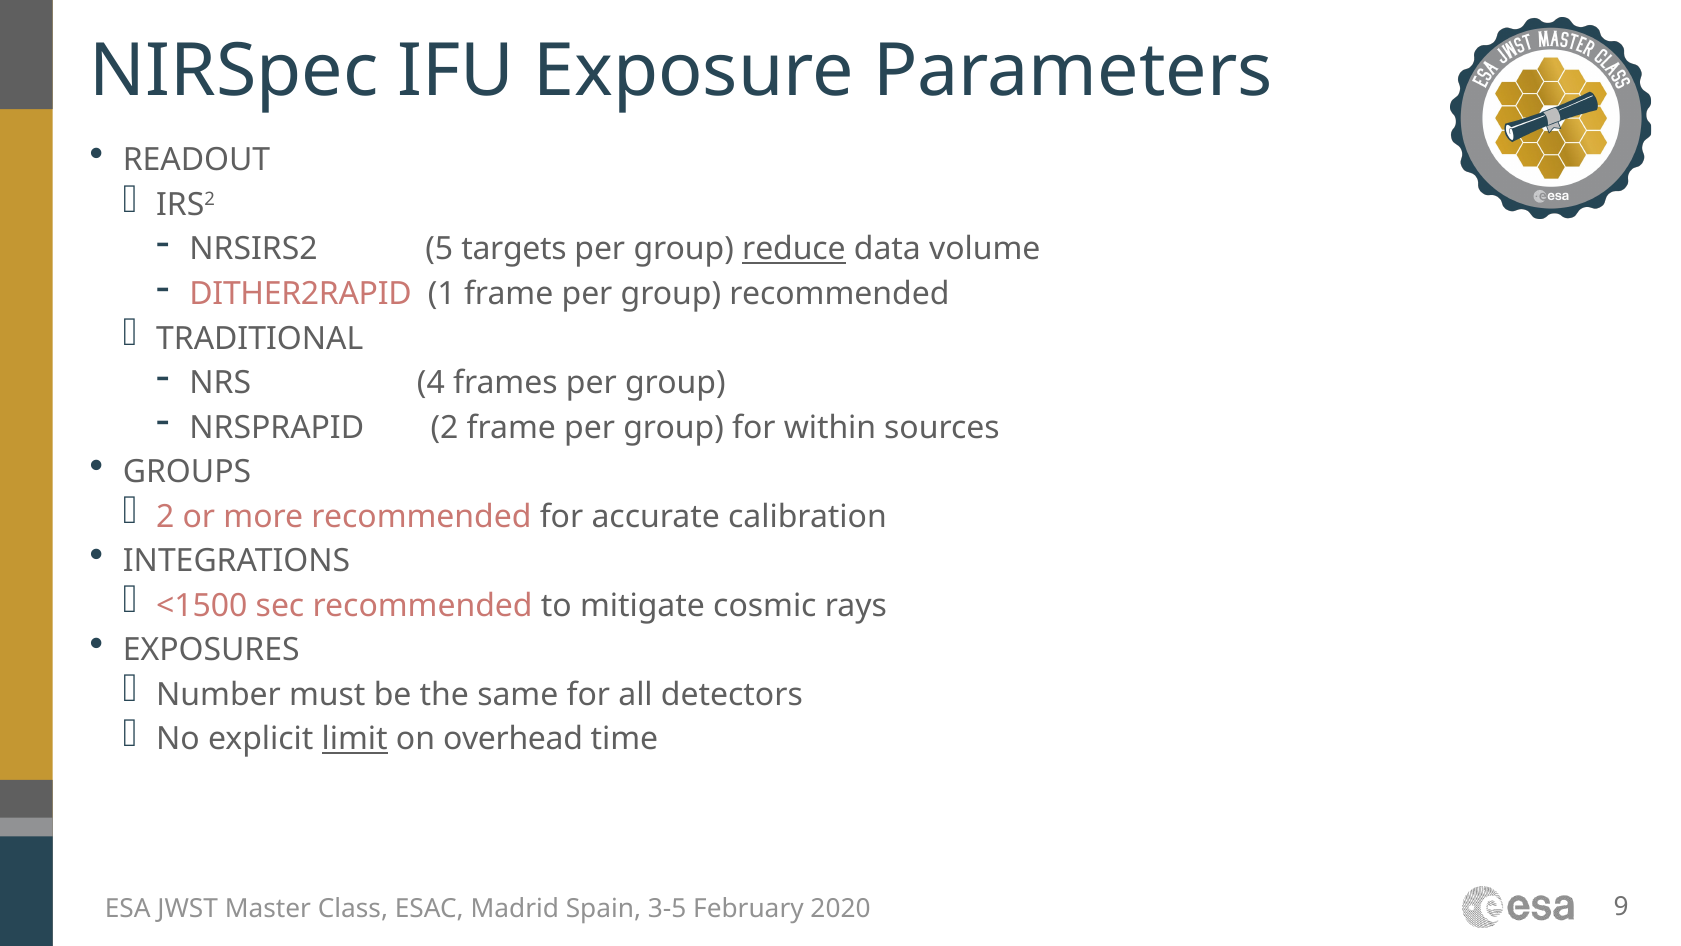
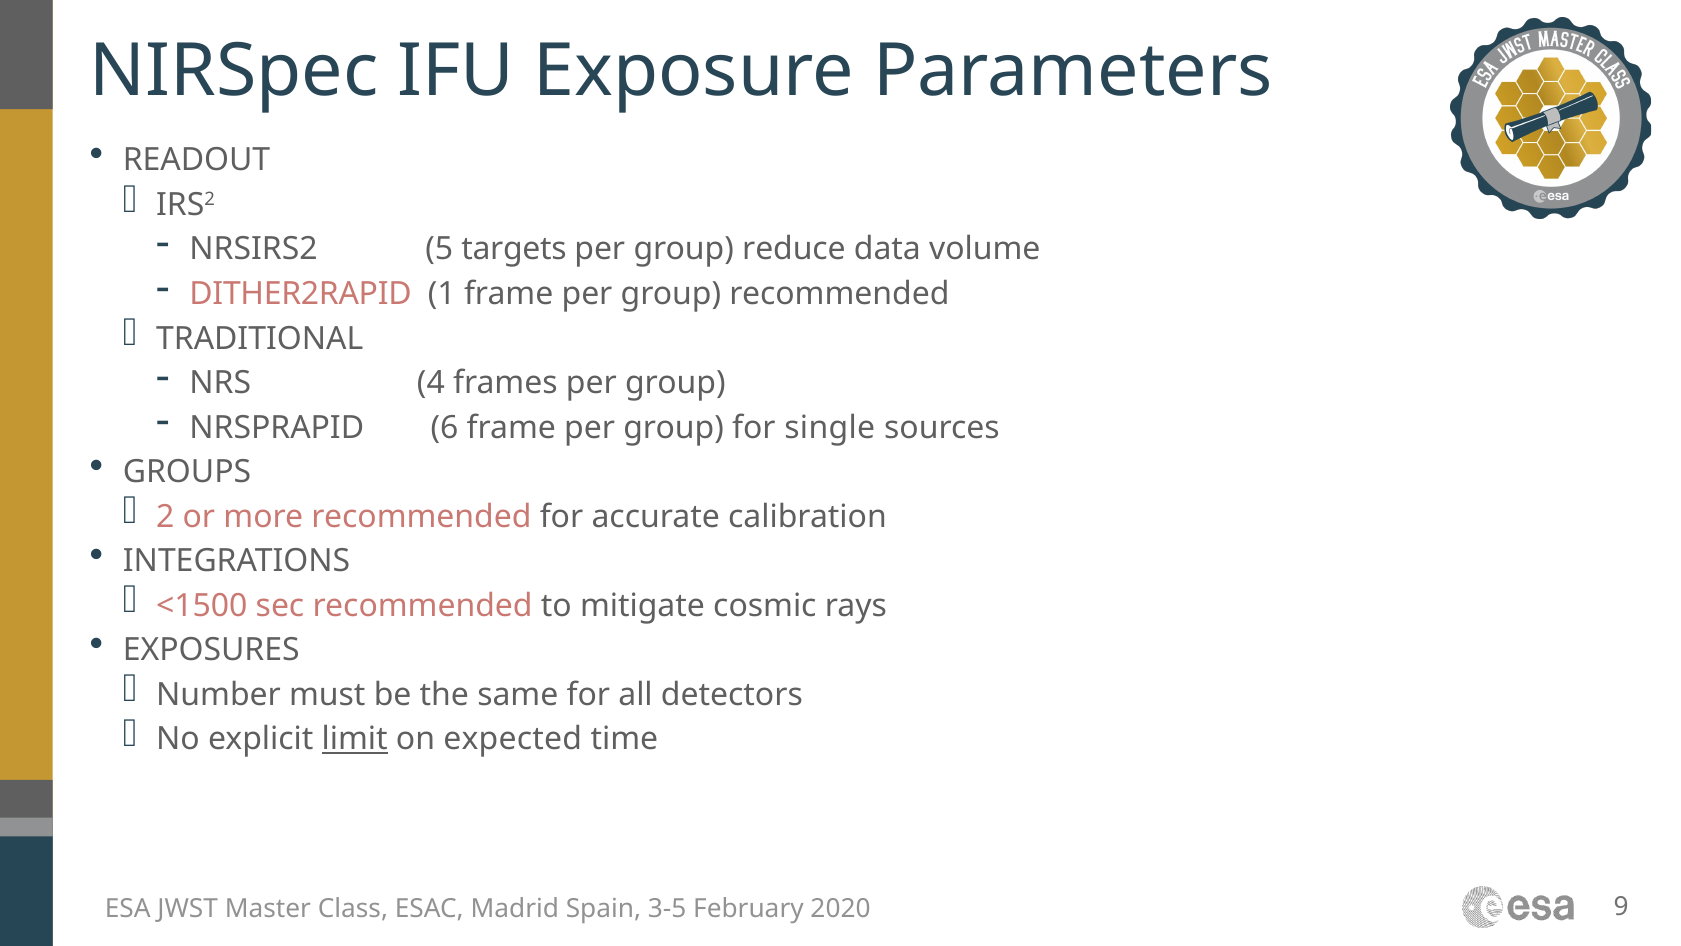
reduce underline: present -> none (794, 249)
NRSPRAPID 2: 2 -> 6 (444, 427)
within: within -> single (830, 427)
overhead: overhead -> expected (513, 739)
